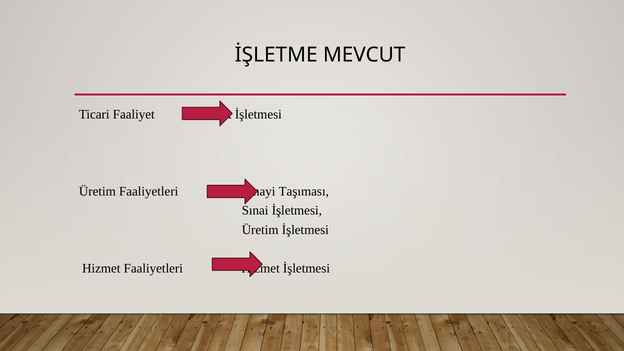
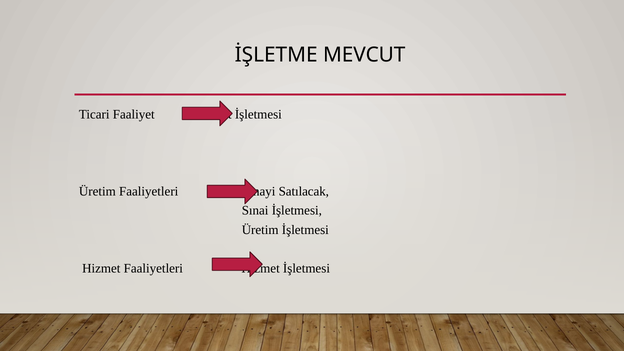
Taşıması: Taşıması -> Satılacak (304, 191)
